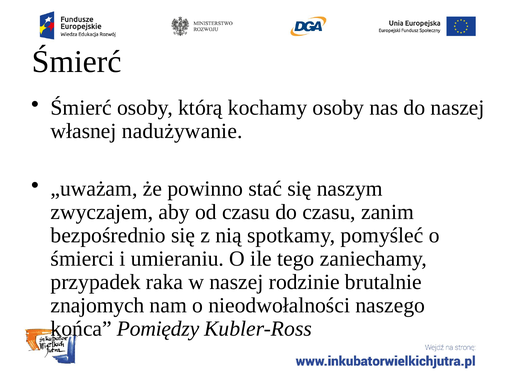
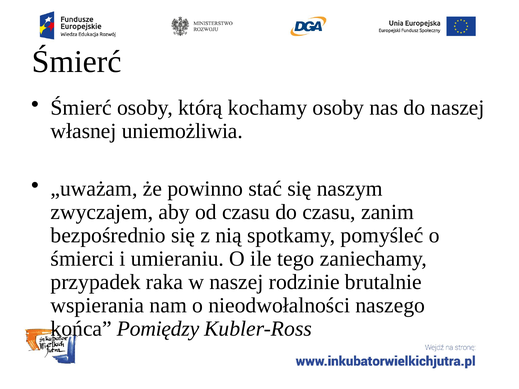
nadużywanie: nadużywanie -> uniemożliwia (182, 131)
znajomych: znajomych -> wspierania (97, 306)
